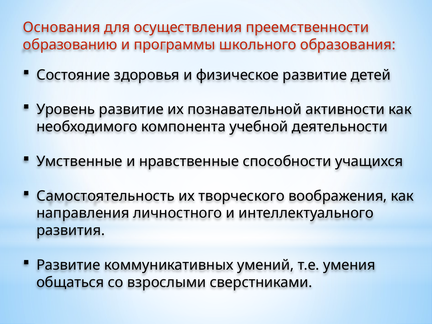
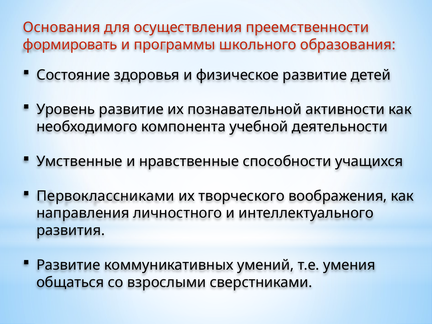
образованию: образованию -> формировать (70, 45)
Самостоятельность: Самостоятельность -> Первоклассниками (106, 196)
